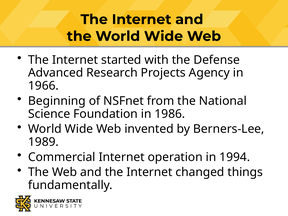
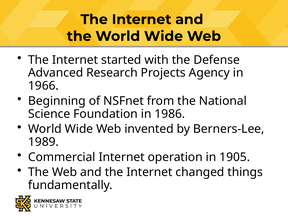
1994: 1994 -> 1905 (235, 157)
